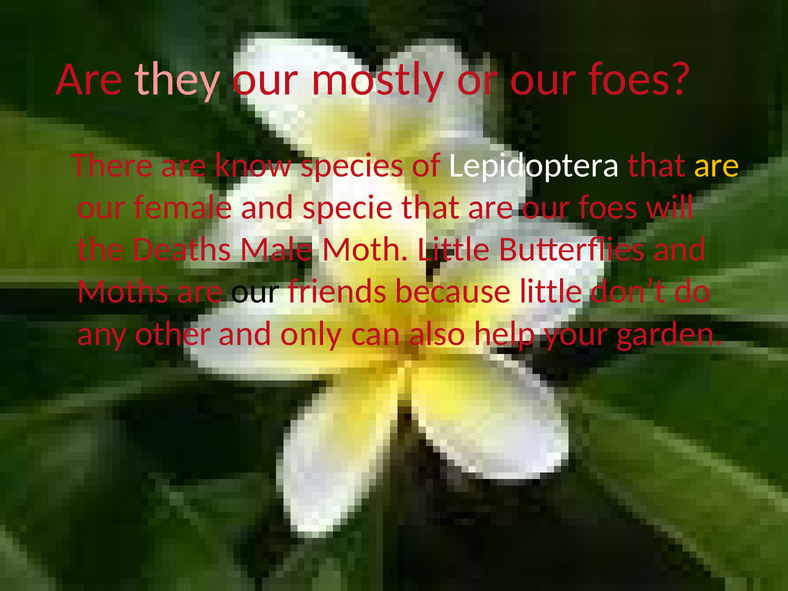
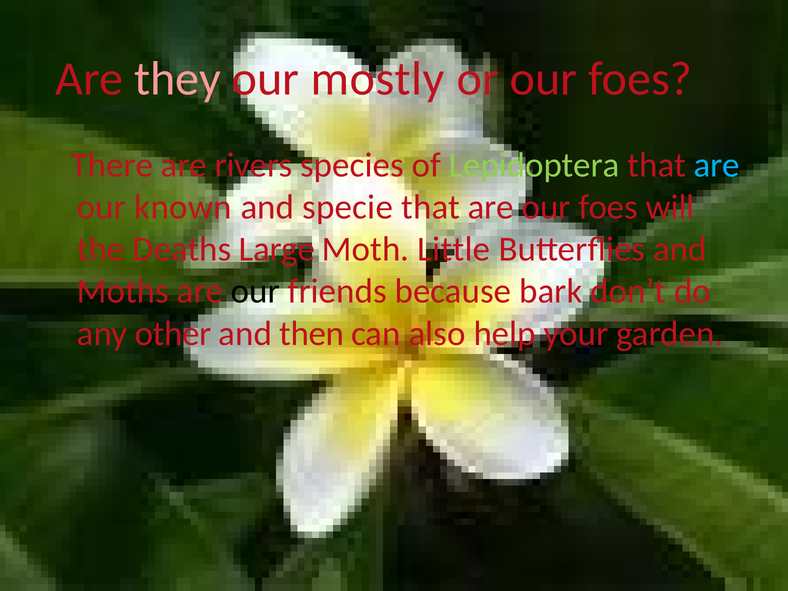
know: know -> rivers (254, 165)
Lepidoptera colour: white -> light green (534, 165)
are colour: yellow -> light blue (717, 165)
female: female -> known (183, 207)
Male: Male -> Large (277, 249)
because little: little -> bark (551, 291)
only: only -> then (312, 333)
